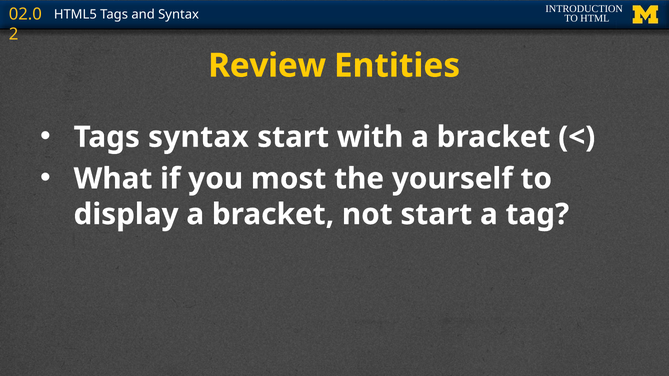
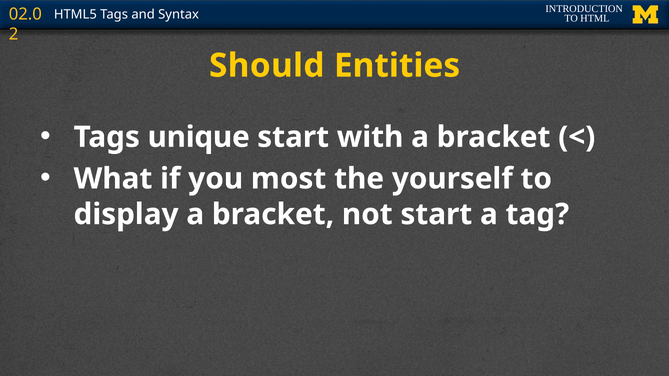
Review: Review -> Should (267, 66)
Tags syntax: syntax -> unique (199, 137)
